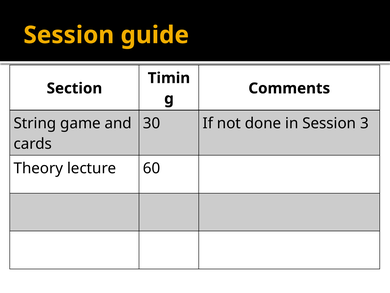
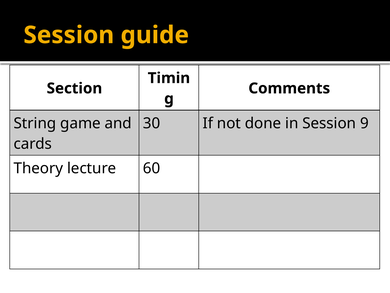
3: 3 -> 9 (364, 123)
